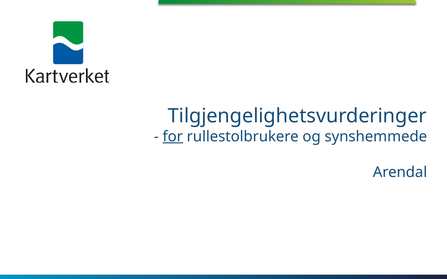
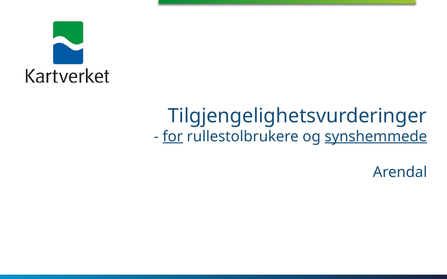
synshemmede underline: none -> present (376, 137)
